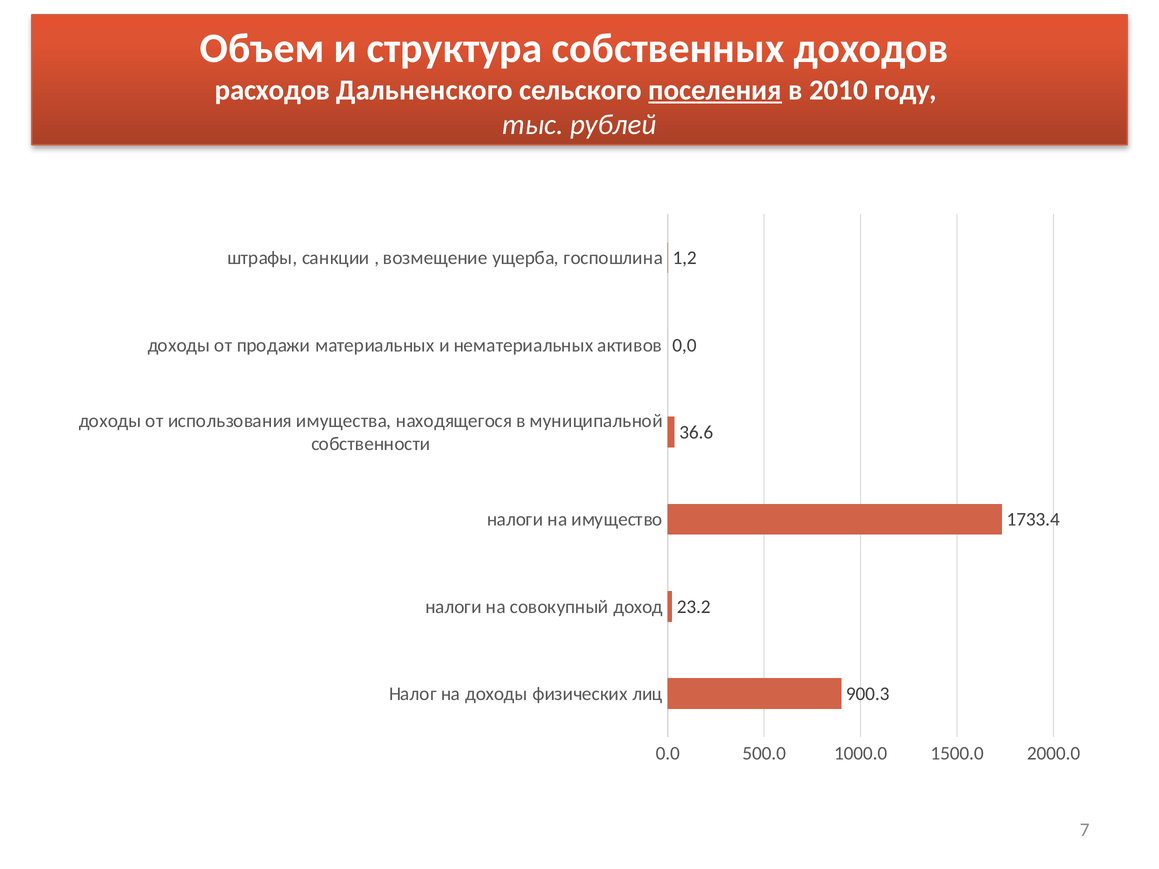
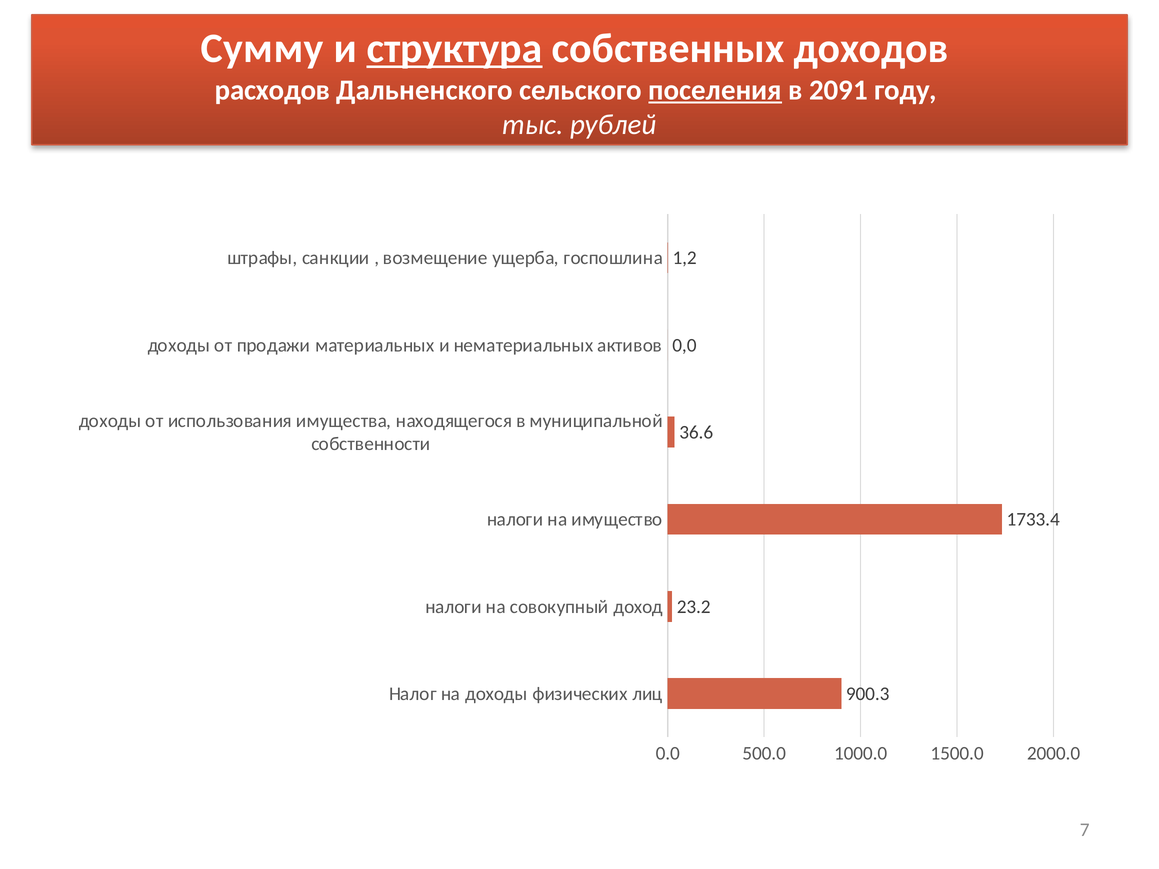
Объем: Объем -> Сумму (262, 49)
структура underline: none -> present (455, 49)
2010: 2010 -> 2091 (838, 90)
